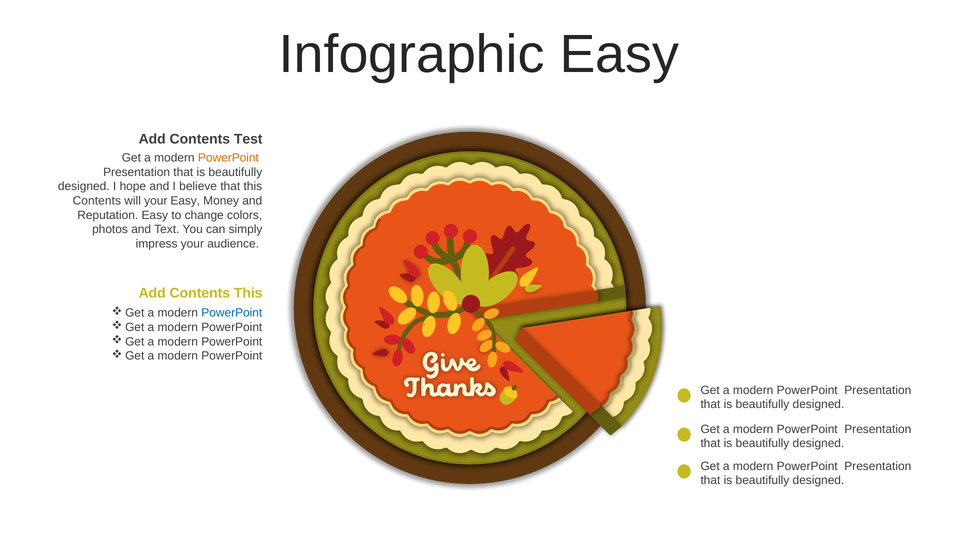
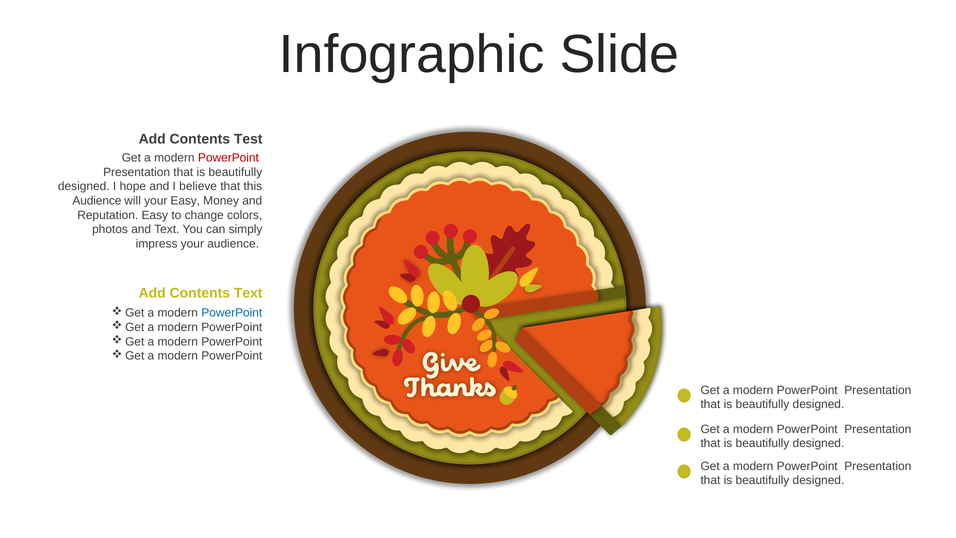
Infographic Easy: Easy -> Slide (619, 55)
PowerPoint colour: orange -> red (228, 158)
Contents: Contents -> Audience (97, 201)
Contents This: This -> Text (248, 293)
